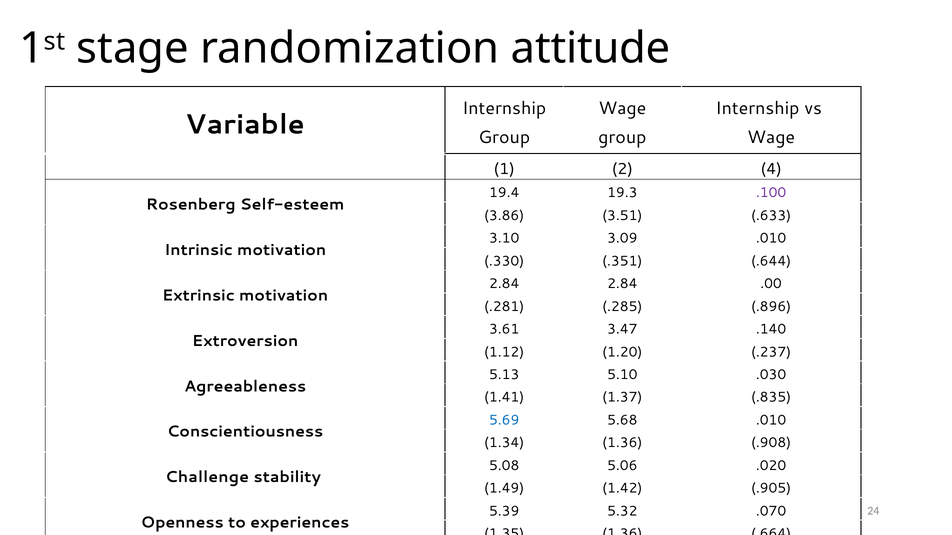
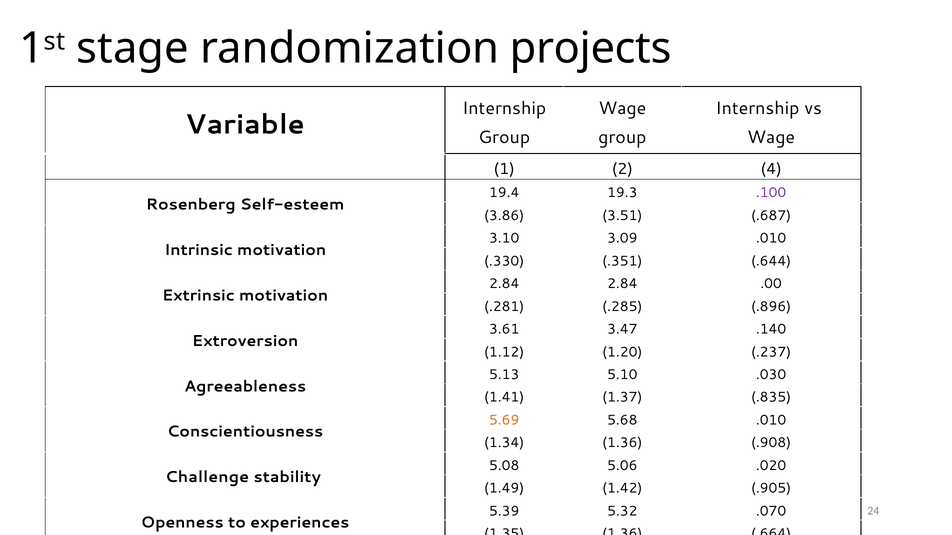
attitude: attitude -> projects (591, 48)
.633: .633 -> .687 (771, 216)
5.69 colour: blue -> orange (504, 420)
